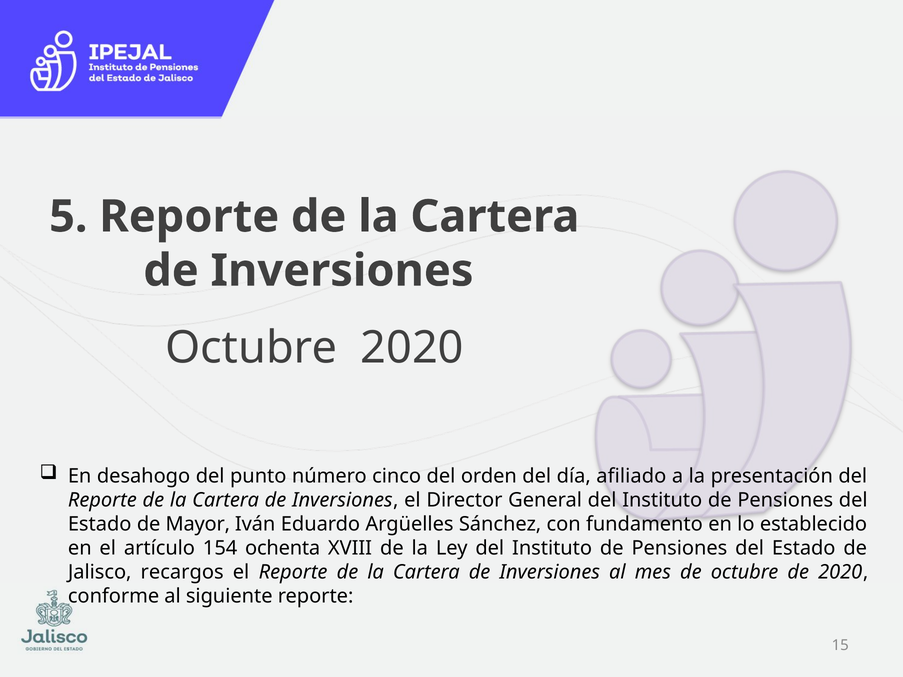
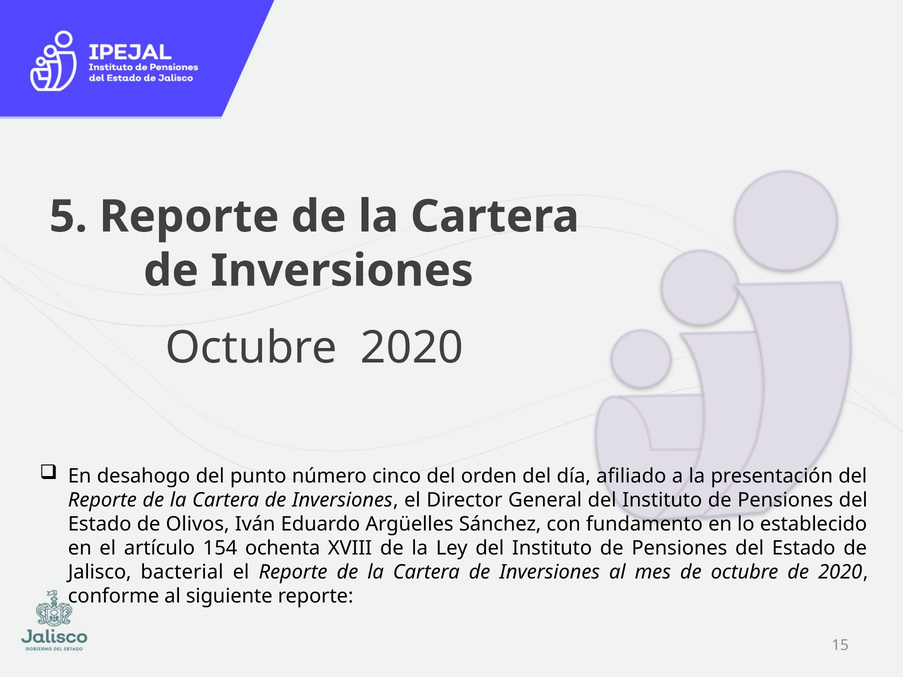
Mayor: Mayor -> Olivos (198, 524)
recargos: recargos -> bacterial (182, 573)
